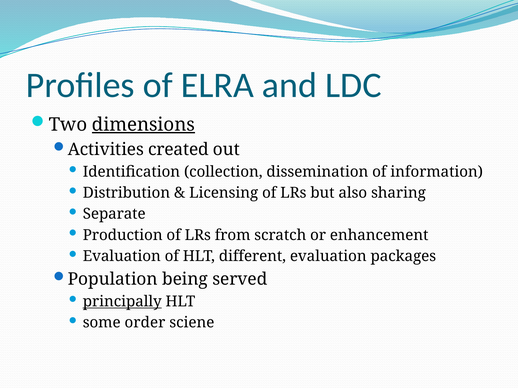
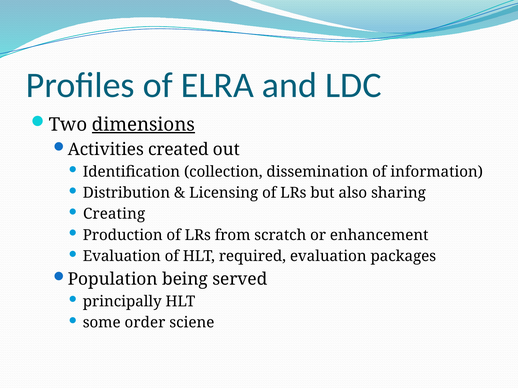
Separate: Separate -> Creating (114, 214)
different: different -> required (252, 257)
principally underline: present -> none (122, 302)
